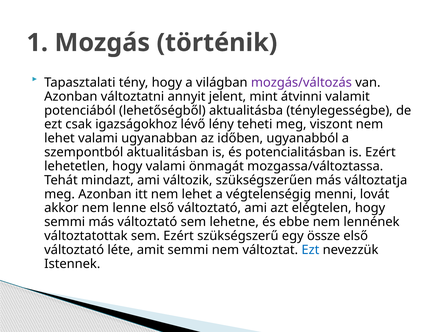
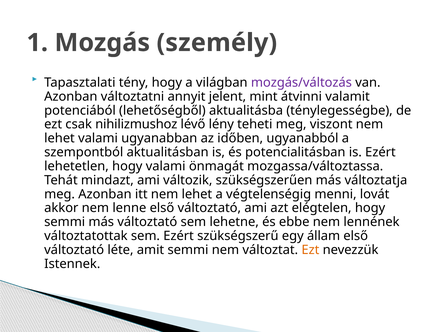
történik: történik -> személy (217, 43)
igazságokhoz: igazságokhoz -> nihilizmushoz (136, 124)
össze: össze -> állam (324, 236)
Ezt colour: blue -> orange (310, 250)
